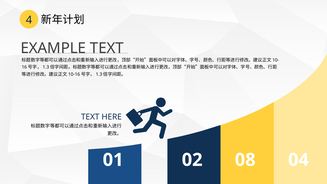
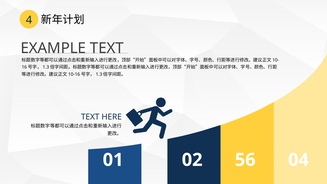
08: 08 -> 56 (245, 160)
